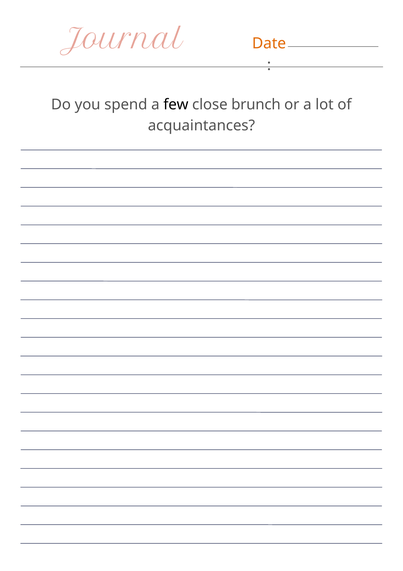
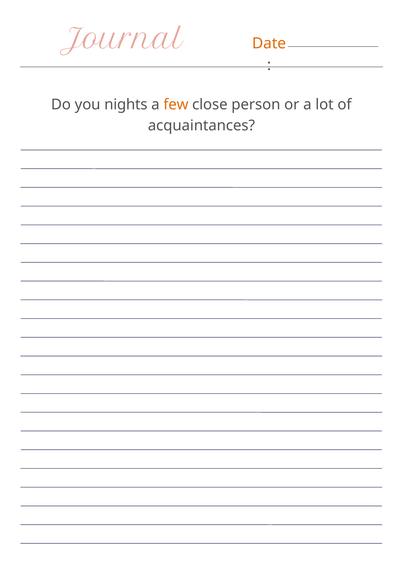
spend: spend -> nights (126, 105)
few colour: black -> orange (176, 105)
brunch: brunch -> person (256, 105)
